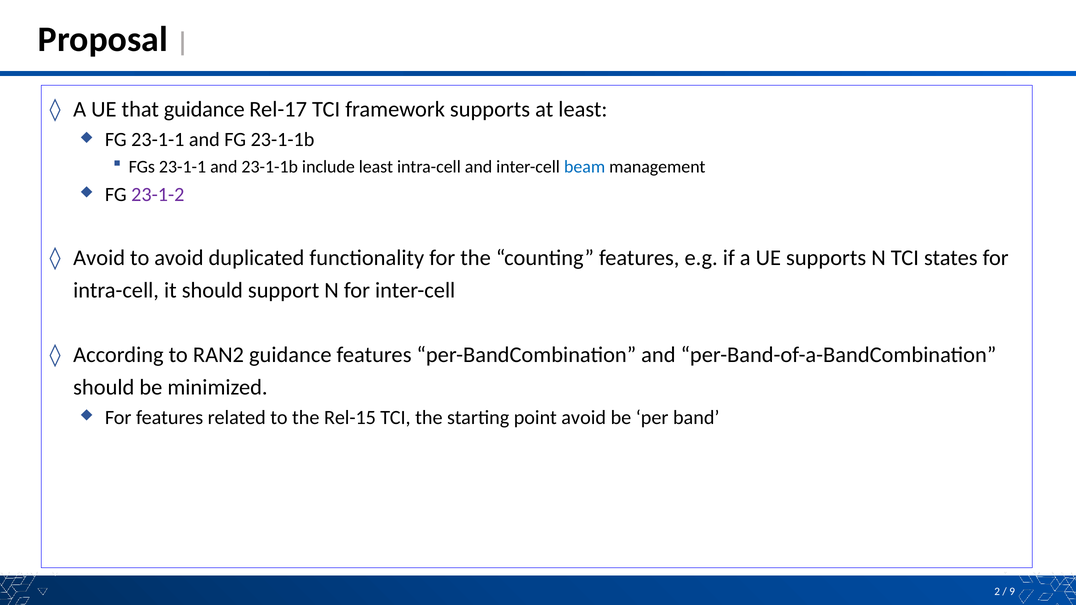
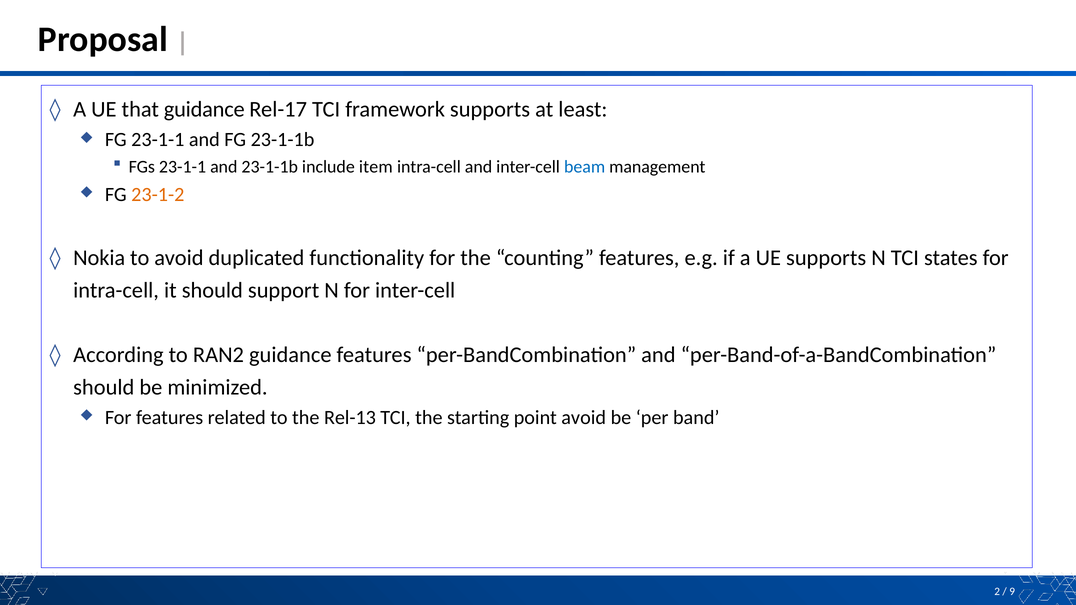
include least: least -> item (376, 167)
23-1-2 colour: purple -> orange (158, 195)
Avoid: Avoid -> Nokia (99, 258)
Rel-15: Rel-15 -> Rel-13 (350, 418)
